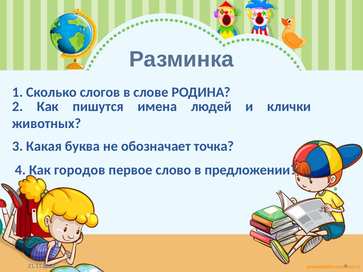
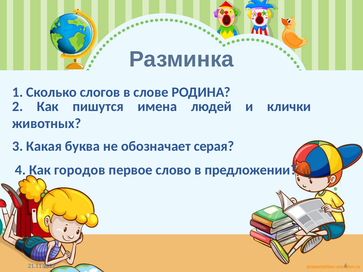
точка: точка -> серая (214, 146)
